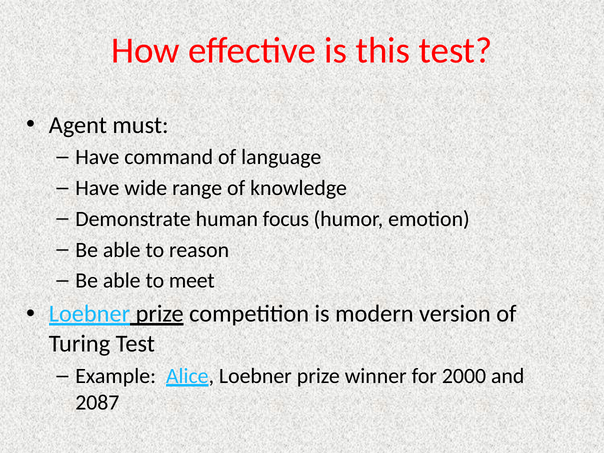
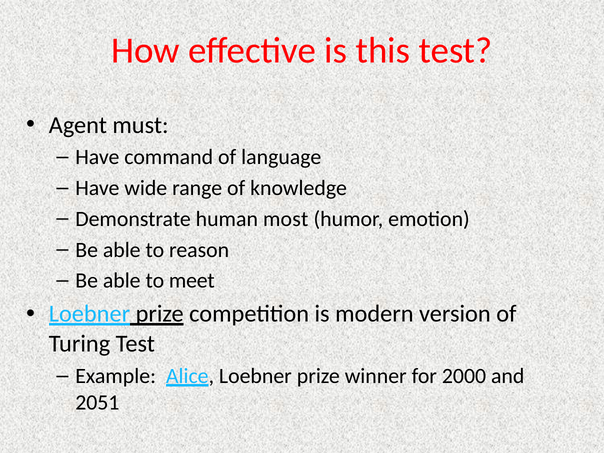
focus: focus -> most (286, 219)
2087: 2087 -> 2051 (97, 403)
